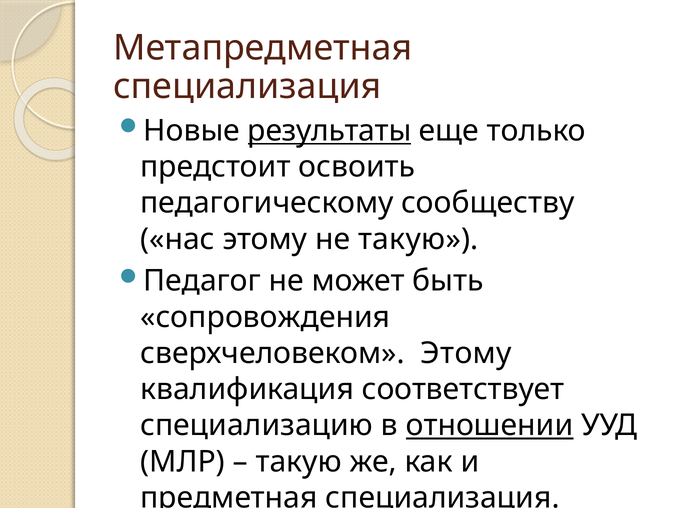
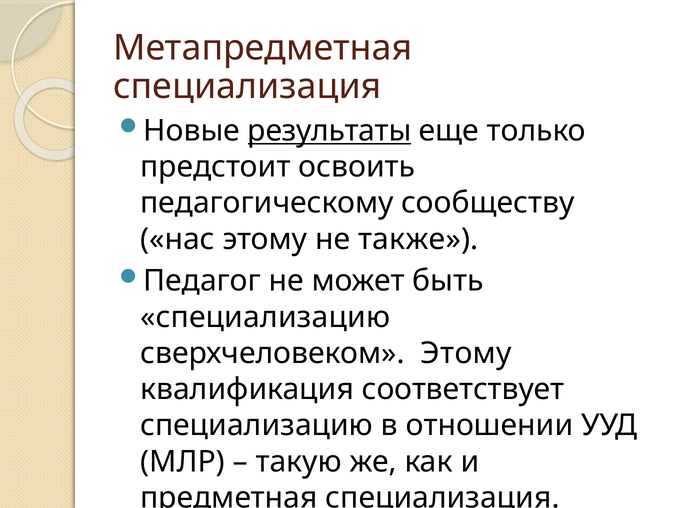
не такую: такую -> также (418, 239)
сопровождения: сопровождения -> специализацию (265, 317)
отношении underline: present -> none (490, 426)
